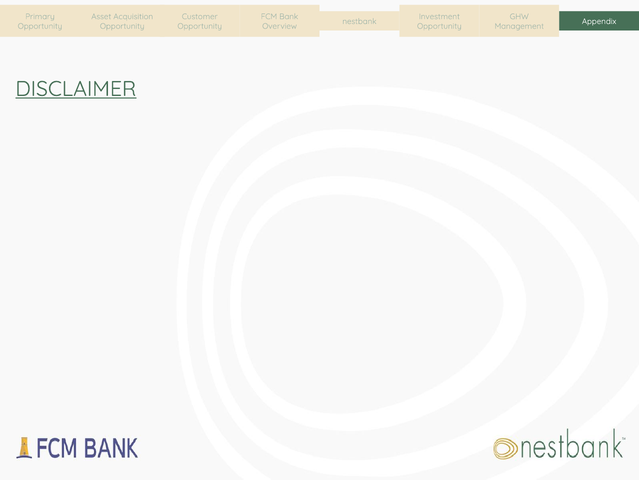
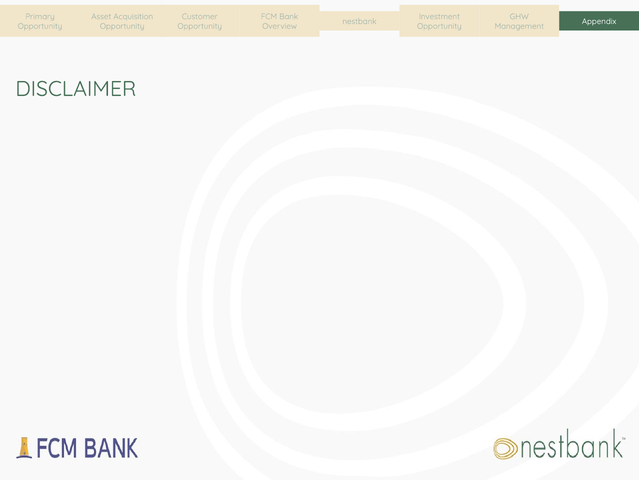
DISCLAIMER underline: present -> none (76, 89)
